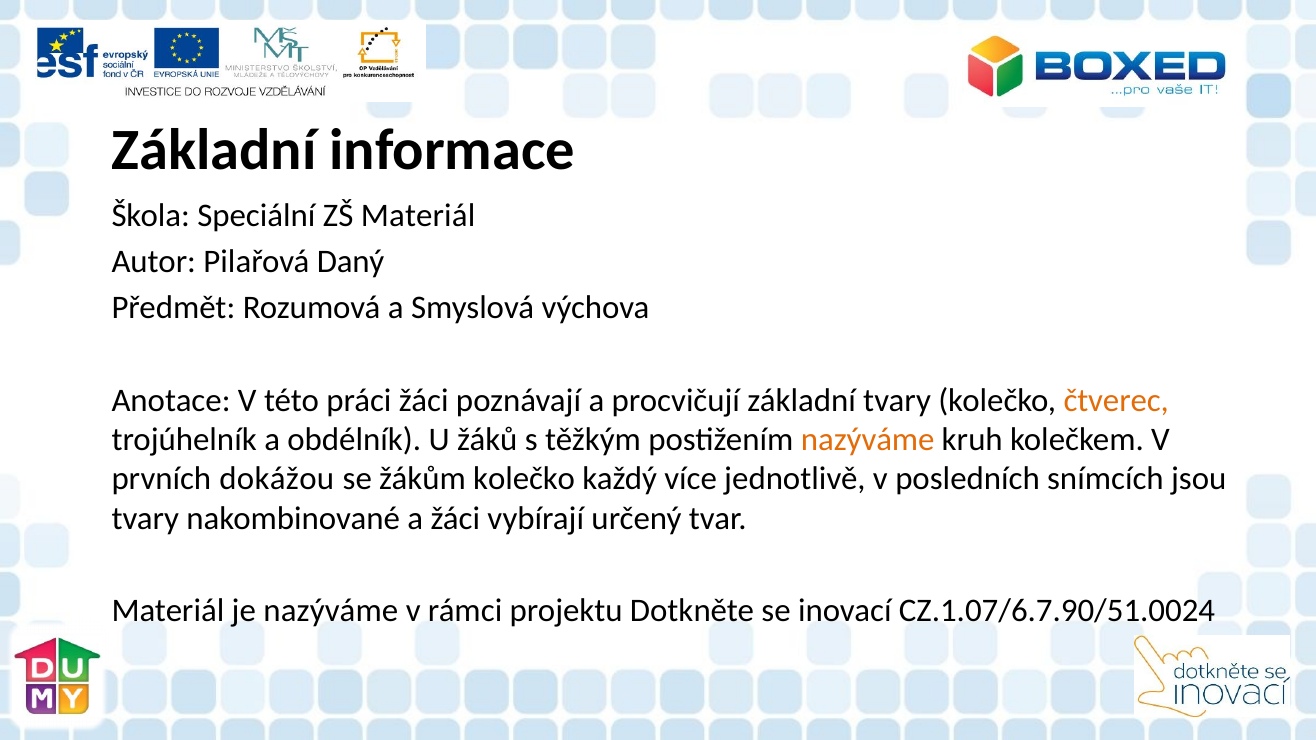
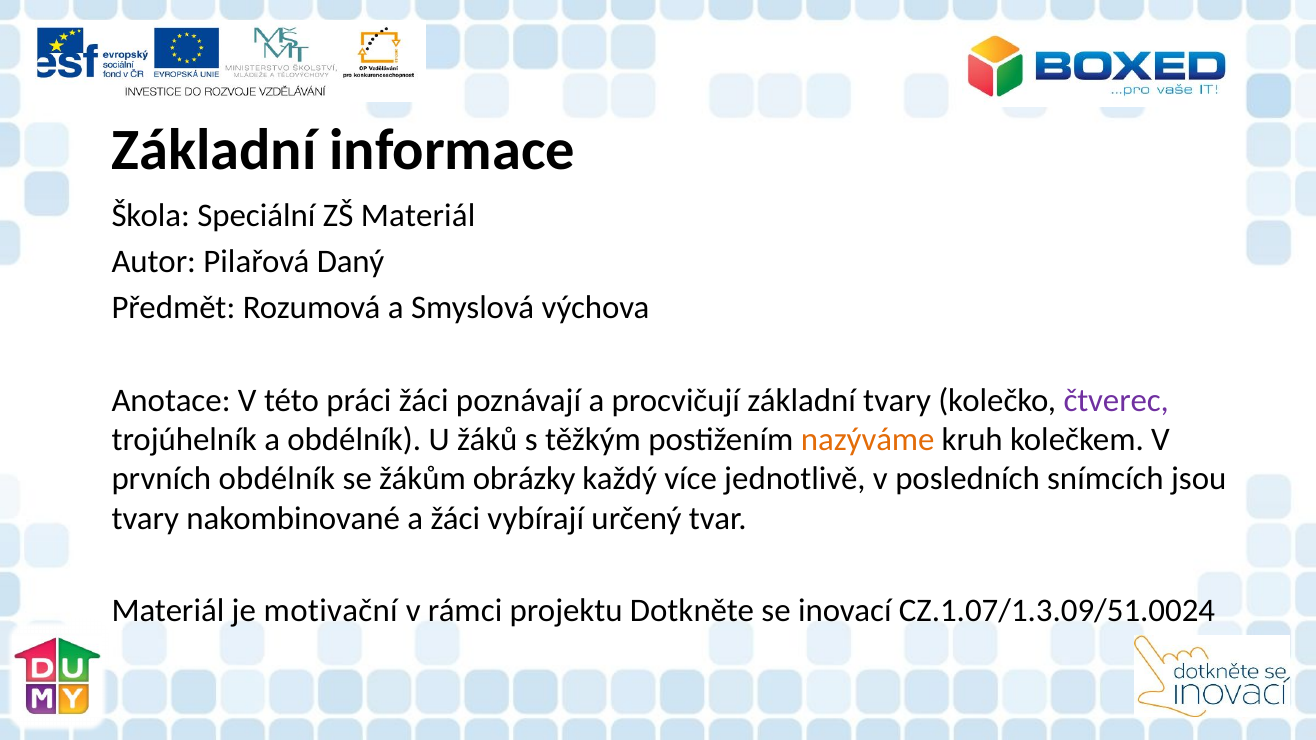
čtverec colour: orange -> purple (1116, 400)
prvních dokážou: dokážou -> obdélník (277, 479)
žákům kolečko: kolečko -> obrázky (524, 479)
je nazýváme: nazýváme -> motivační (331, 611)
CZ.1.07/6.7.90/51.0024: CZ.1.07/6.7.90/51.0024 -> CZ.1.07/1.3.09/51.0024 (1057, 611)
